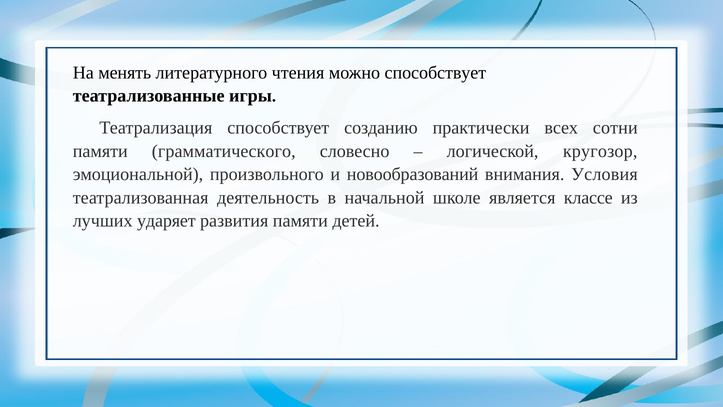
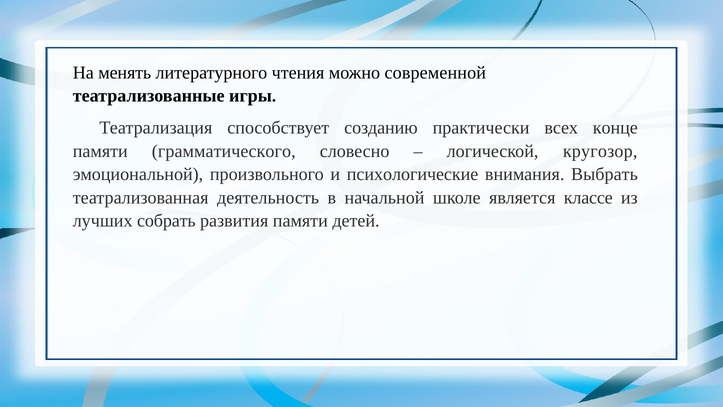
можно способствует: способствует -> современной (435, 73)
сотни: сотни -> конце (615, 128)
новообразований: новообразований -> психологические (413, 174)
Условия: Условия -> Выбрать (605, 174)
ударяет: ударяет -> собрать (166, 221)
